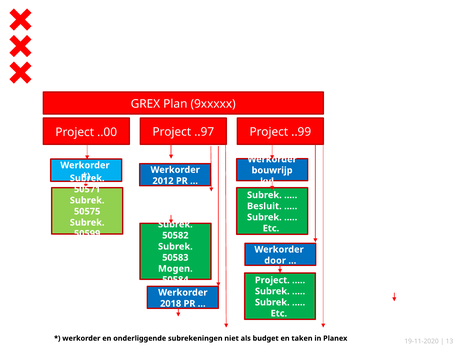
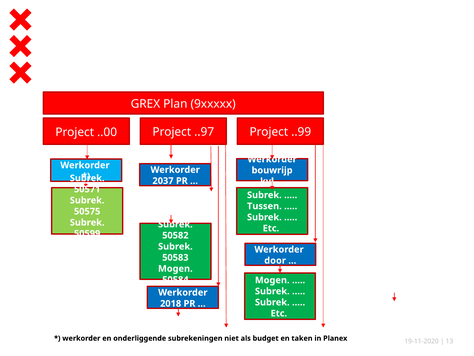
2012: 2012 -> 2037 (163, 181)
Besluit: Besluit -> Tussen (264, 206)
Project: Project -> Mogen (272, 280)
